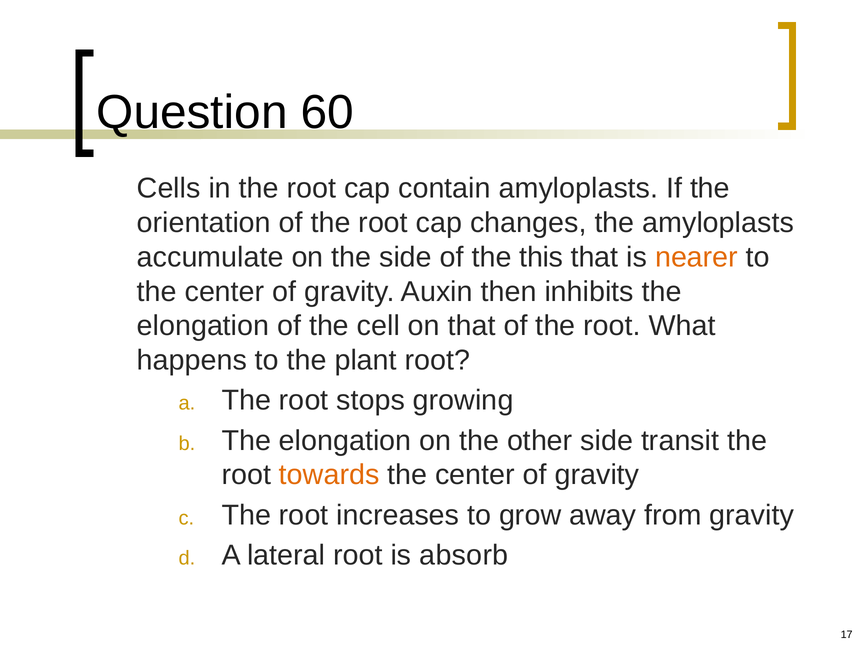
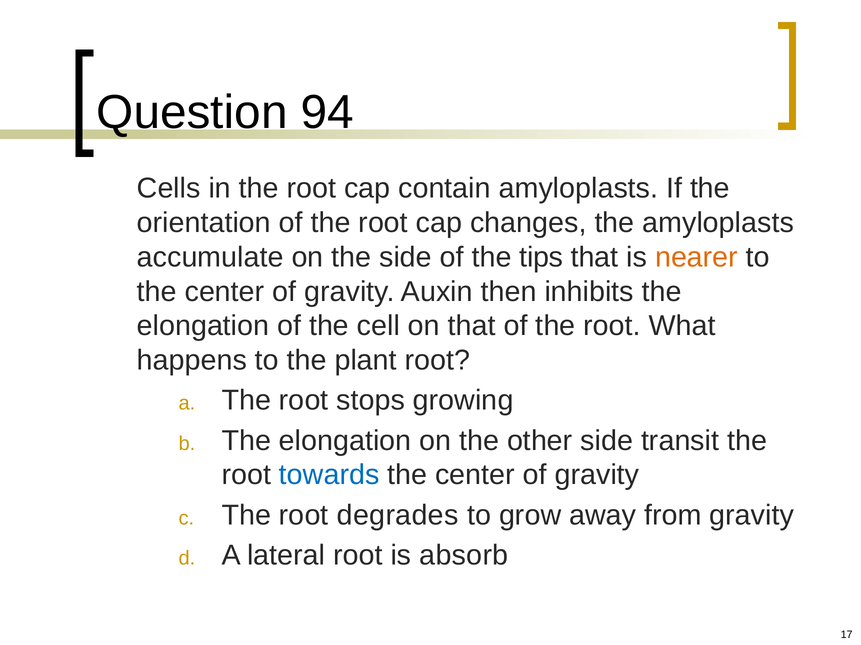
60: 60 -> 94 (327, 112)
this: this -> tips (541, 257)
towards colour: orange -> blue (329, 476)
increases: increases -> degrades (398, 516)
